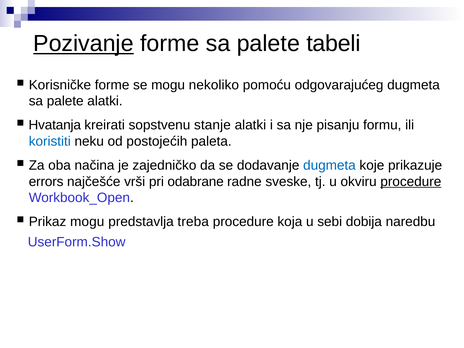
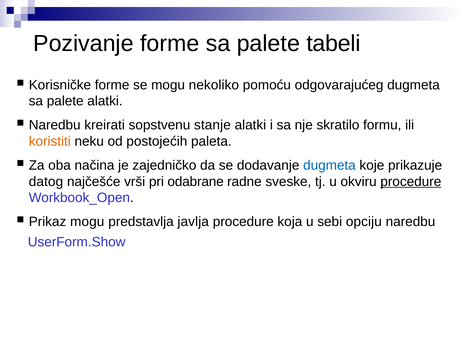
Pozivanje underline: present -> none (83, 44)
Hvatanja: Hvatanja -> Naredbu (55, 125)
pisanju: pisanju -> skratilo (338, 125)
koristiti colour: blue -> orange (50, 141)
errors: errors -> datog (46, 182)
treba: treba -> javlja (193, 222)
dobija: dobija -> opciju (364, 222)
